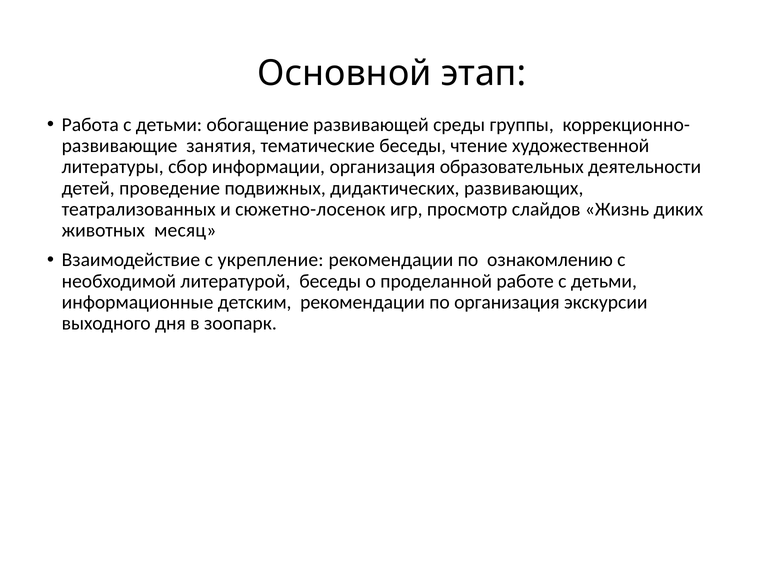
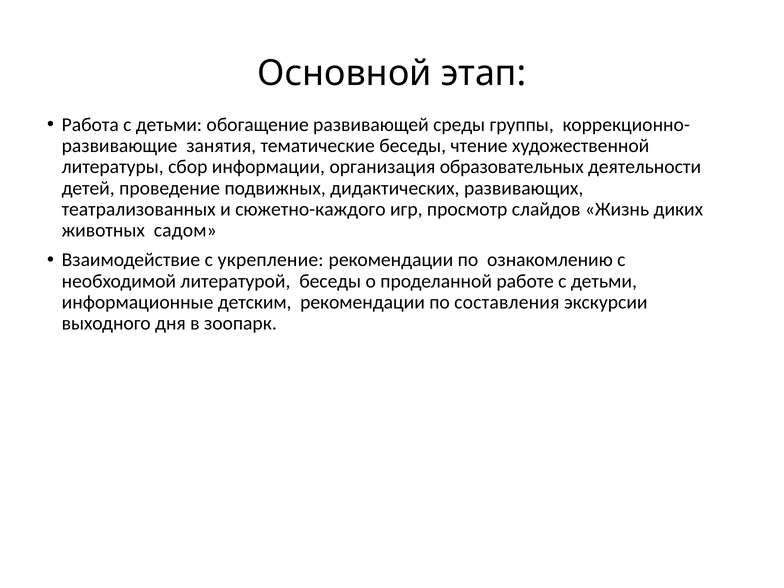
сюжетно-лосенок: сюжетно-лосенок -> сюжетно-каждого (310, 209)
месяц: месяц -> садом (185, 231)
по организация: организация -> составления (507, 302)
